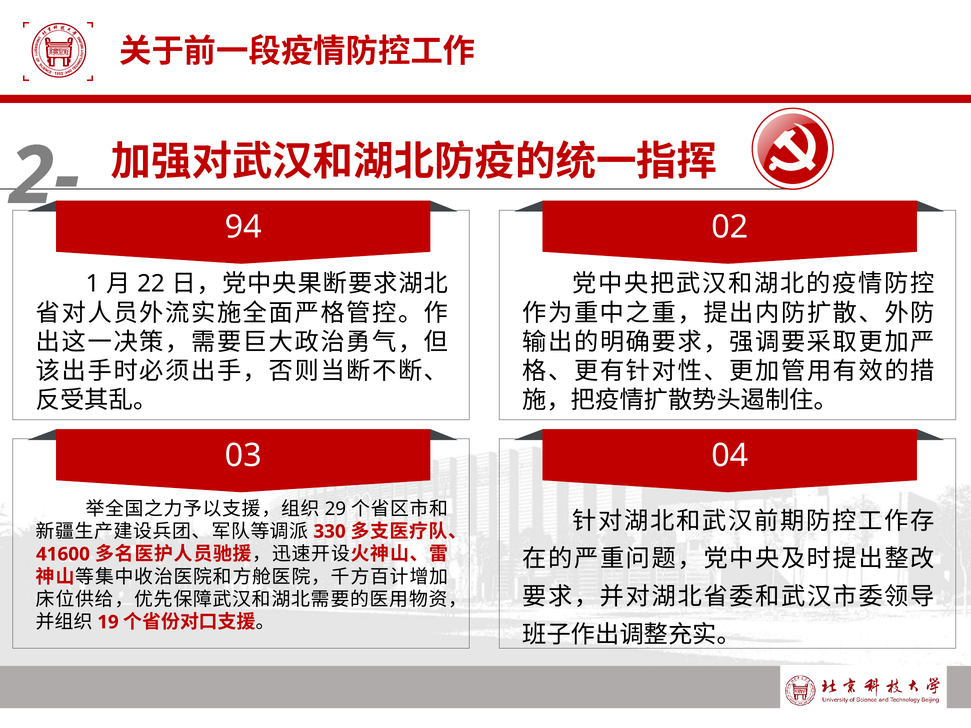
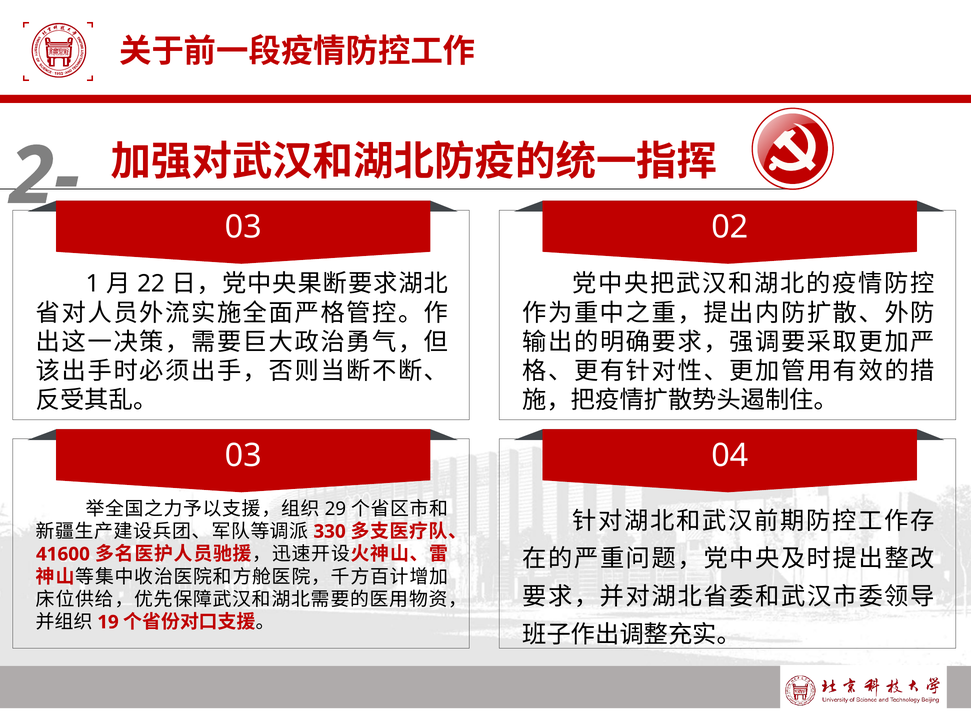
94: 94 -> 03 (243, 227)
